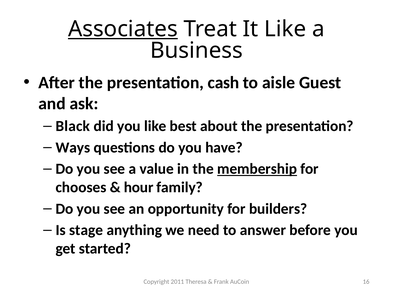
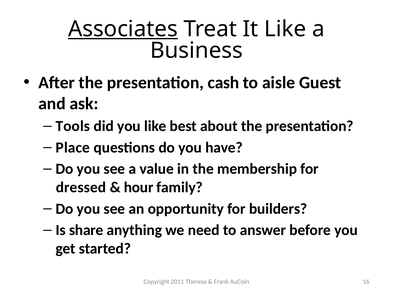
Black: Black -> Tools (73, 126)
Ways: Ways -> Place (73, 147)
membership underline: present -> none (257, 169)
chooses: chooses -> dressed (81, 187)
stage: stage -> share (86, 230)
